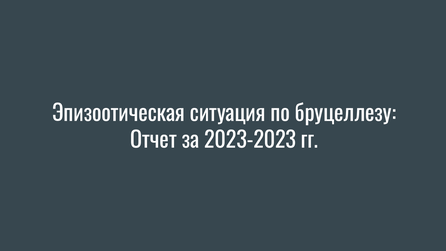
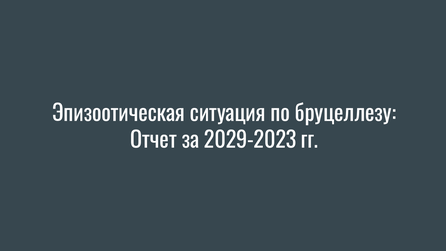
2023-2023: 2023-2023 -> 2029-2023 (250, 140)
